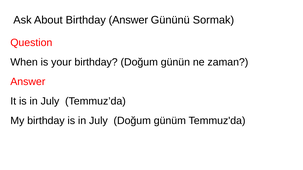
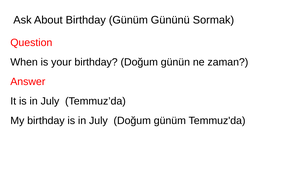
Birthday Answer: Answer -> Günüm (128, 20)
